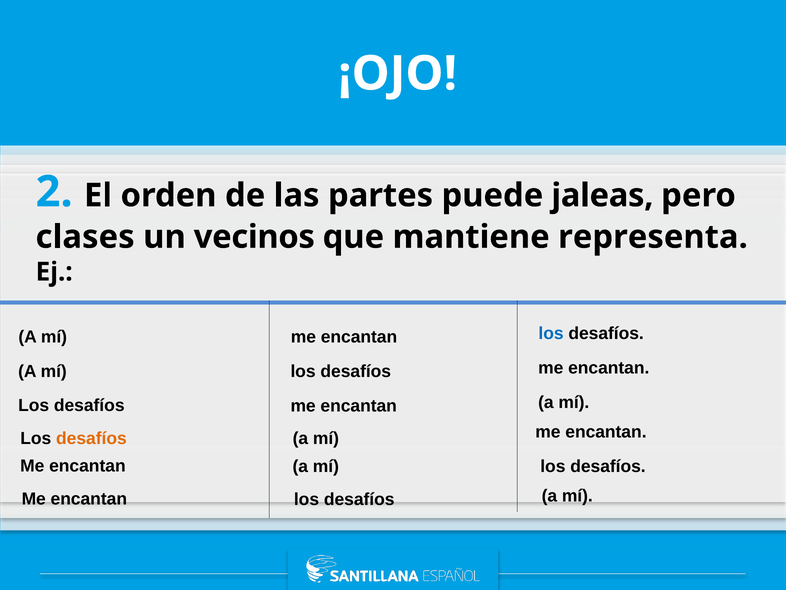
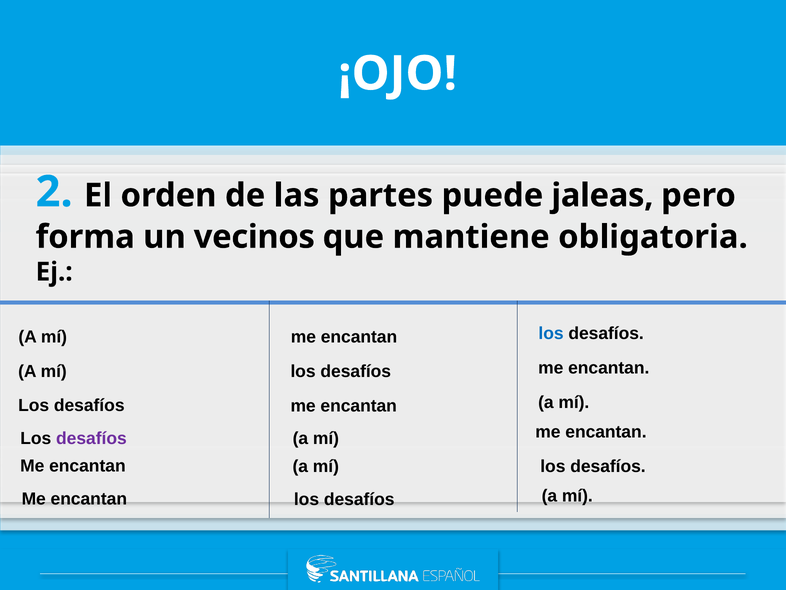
clases: clases -> forma (85, 237)
representa: representa -> obligatoria (653, 237)
desafíos colour: orange -> purple (91, 438)
